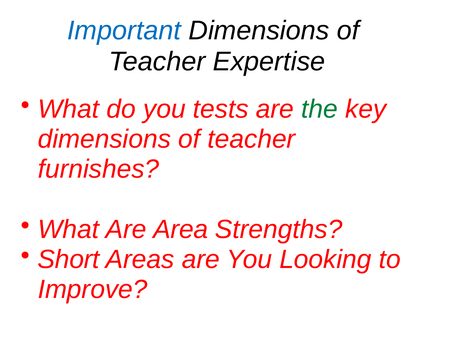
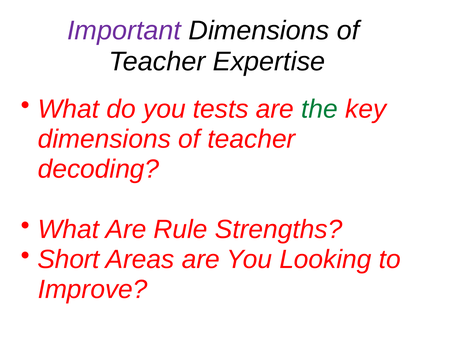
Important colour: blue -> purple (124, 31)
furnishes: furnishes -> decoding (99, 169)
Area: Area -> Rule (181, 229)
